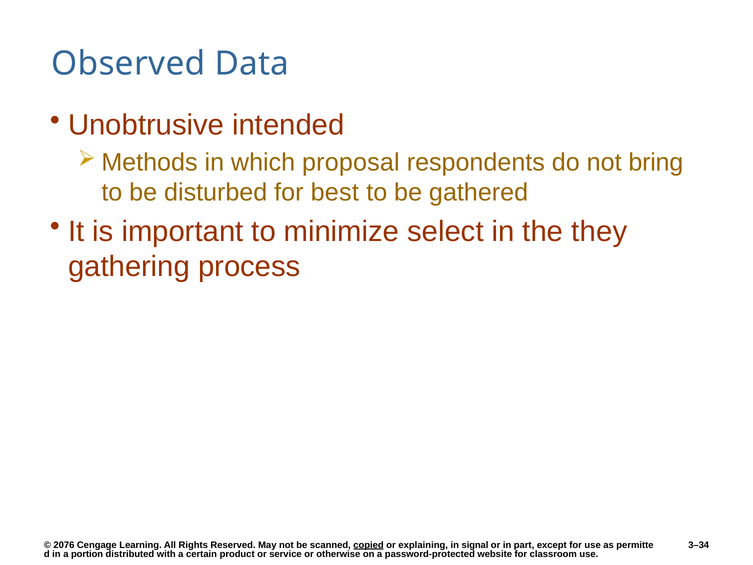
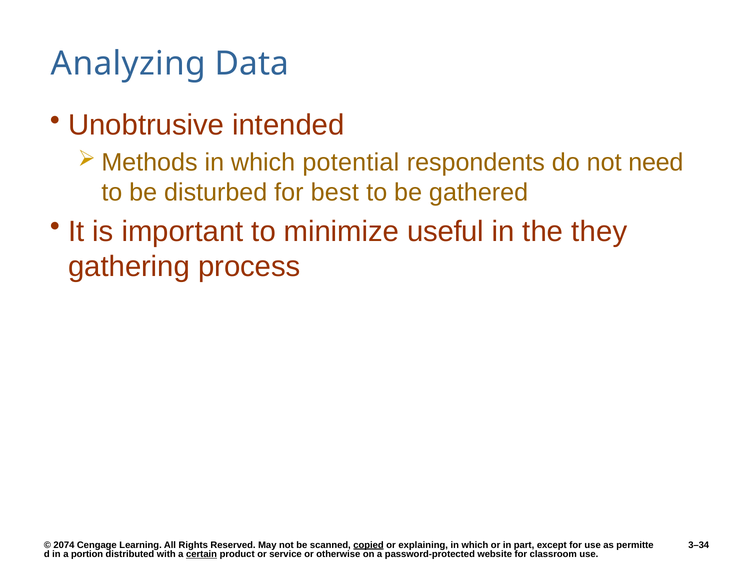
Observed: Observed -> Analyzing (128, 64)
proposal: proposal -> potential (351, 162)
bring: bring -> need (656, 162)
select: select -> useful (446, 231)
2076: 2076 -> 2074 (64, 545)
signal: signal -> which (475, 545)
certain underline: none -> present (202, 554)
